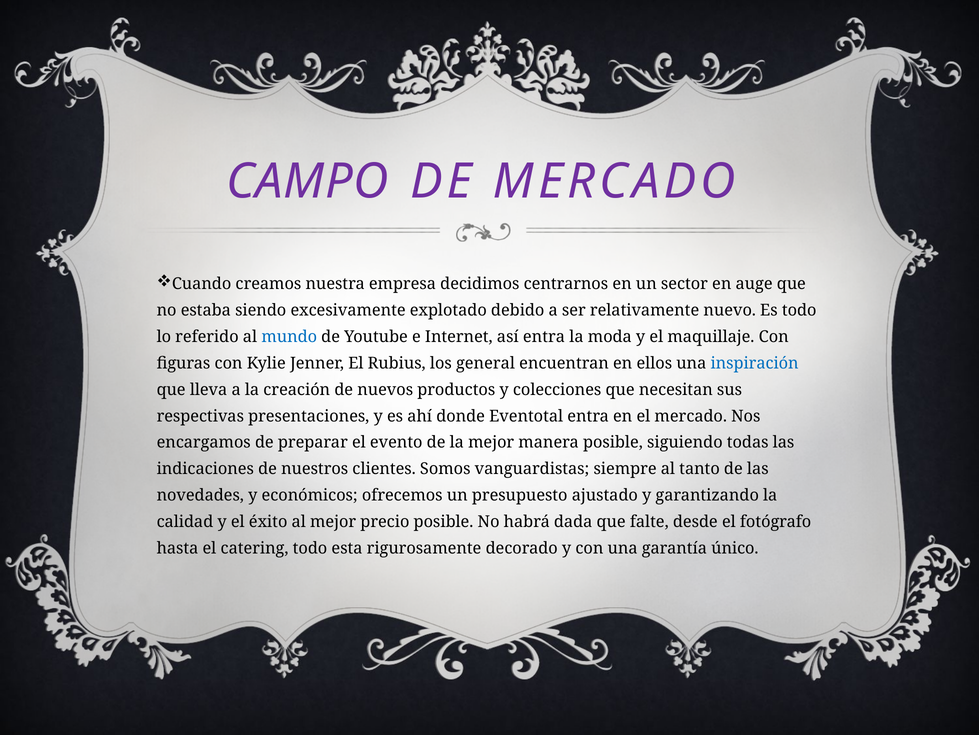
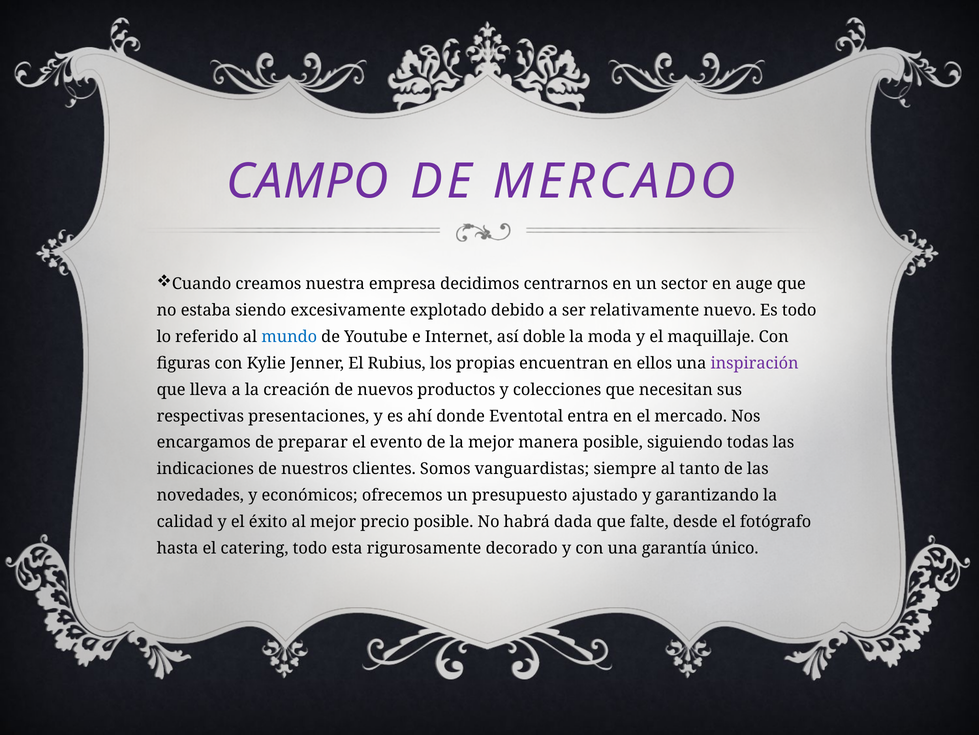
así entra: entra -> doble (544, 336)
general: general -> propias (486, 363)
inspiración colour: blue -> purple (755, 363)
